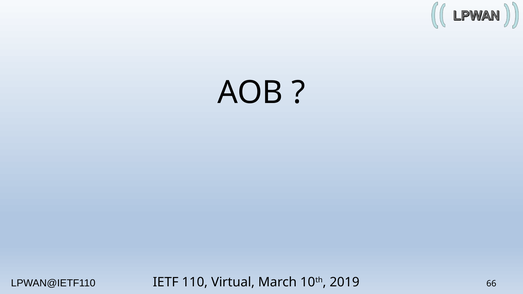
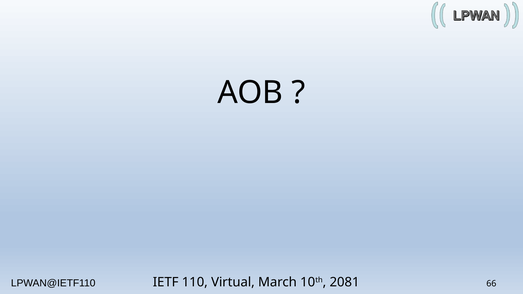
2019: 2019 -> 2081 (345, 282)
